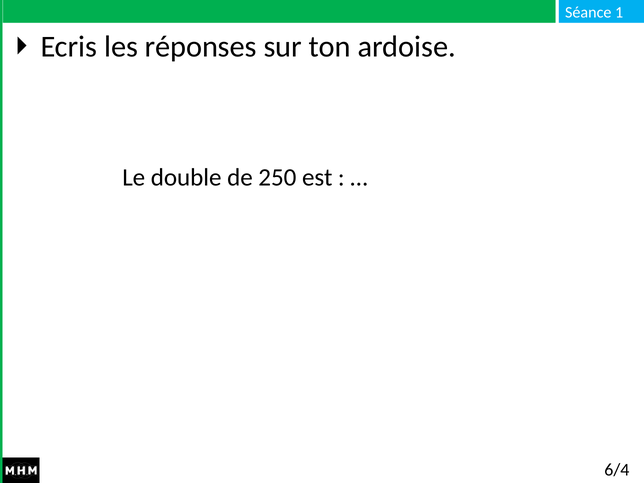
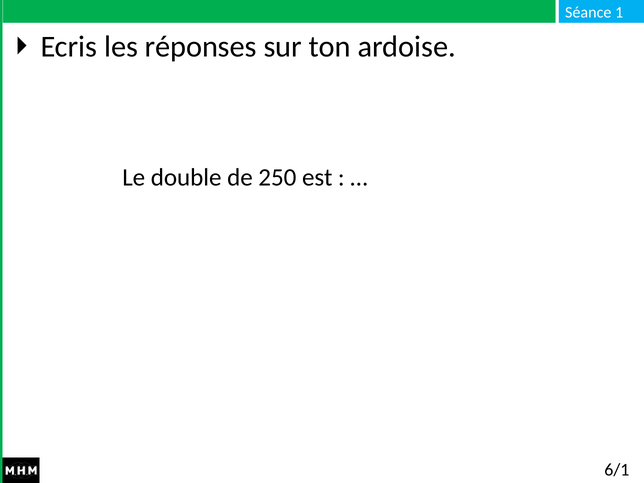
6/4: 6/4 -> 6/1 (617, 470)
